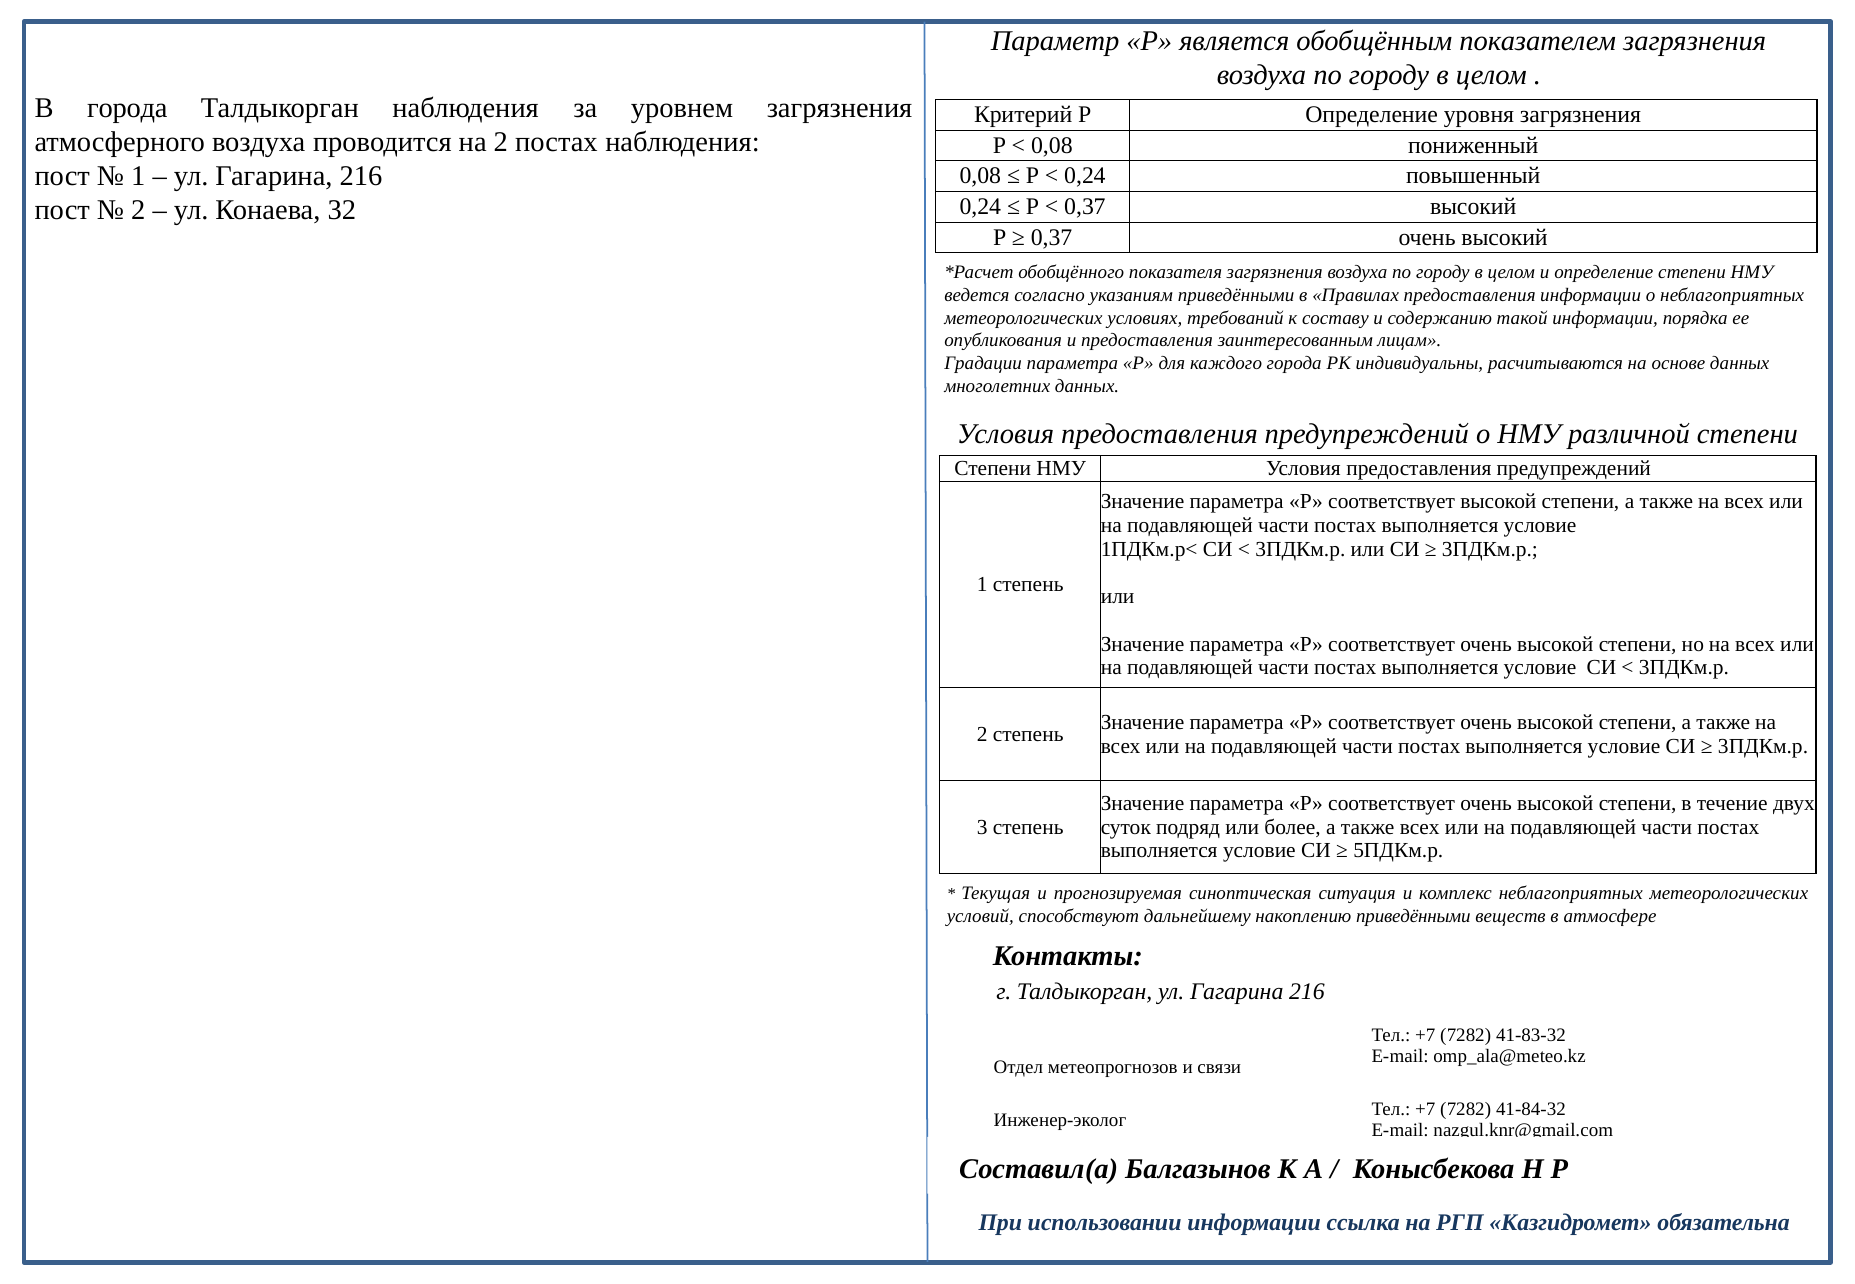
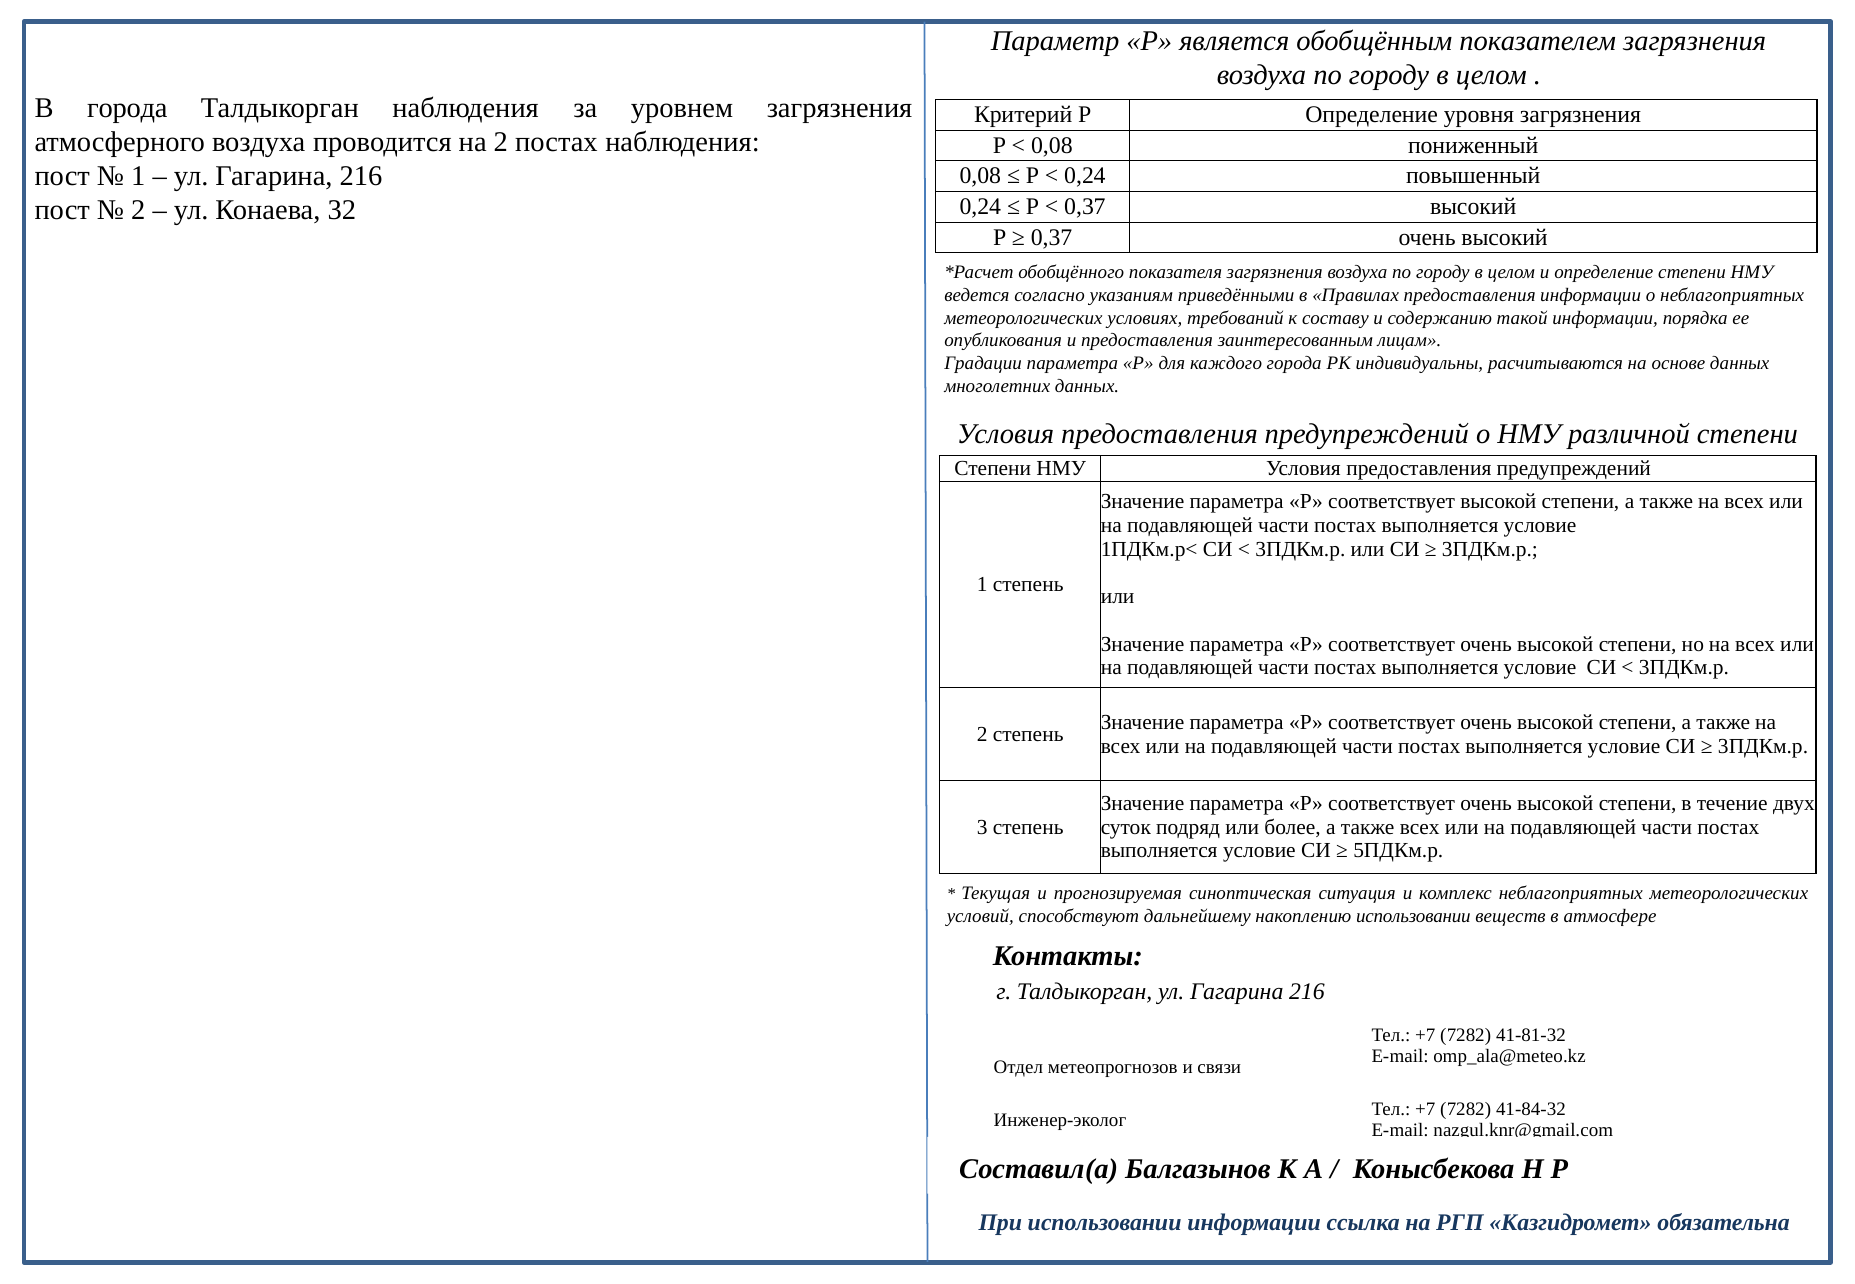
накоплению приведёнными: приведёнными -> использовании (1413, 916)
41-83-32: 41-83-32 -> 41-81-32 (1531, 1035)
